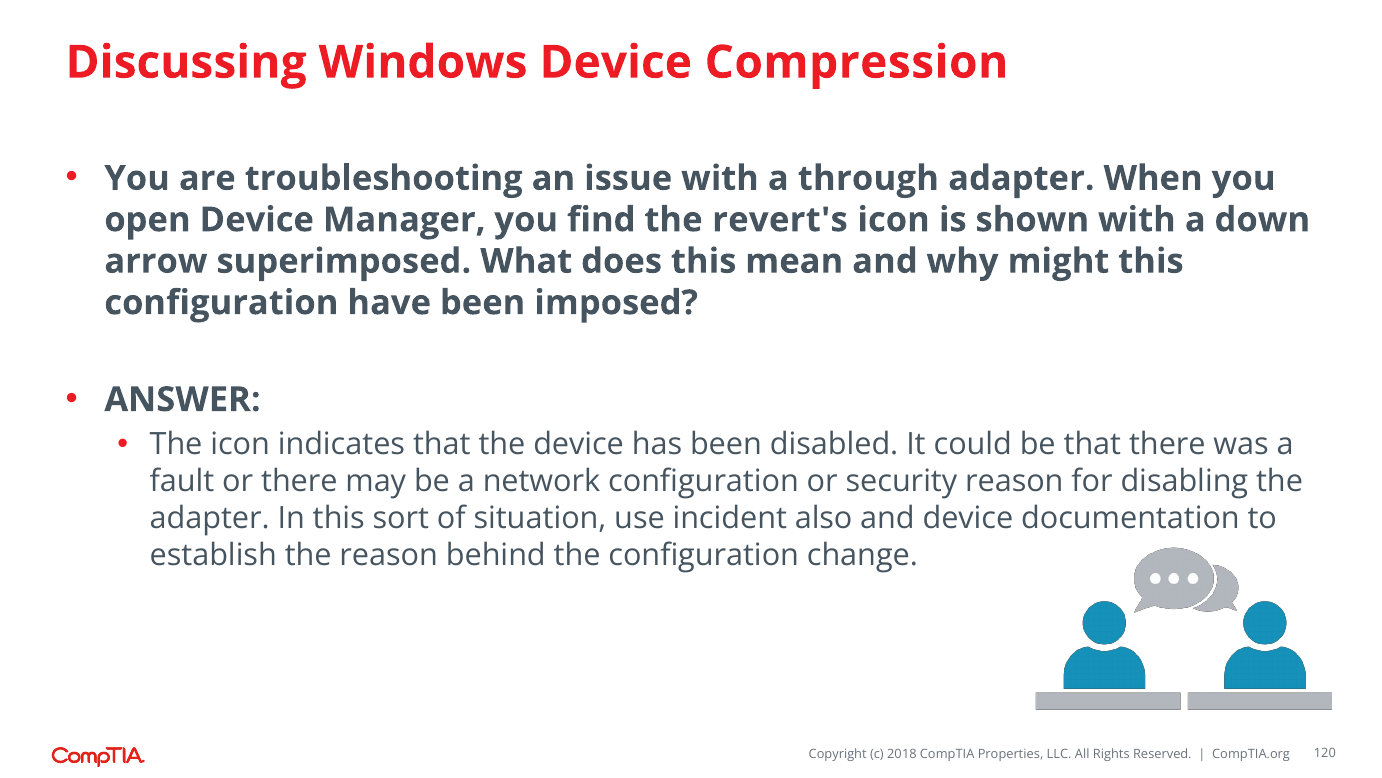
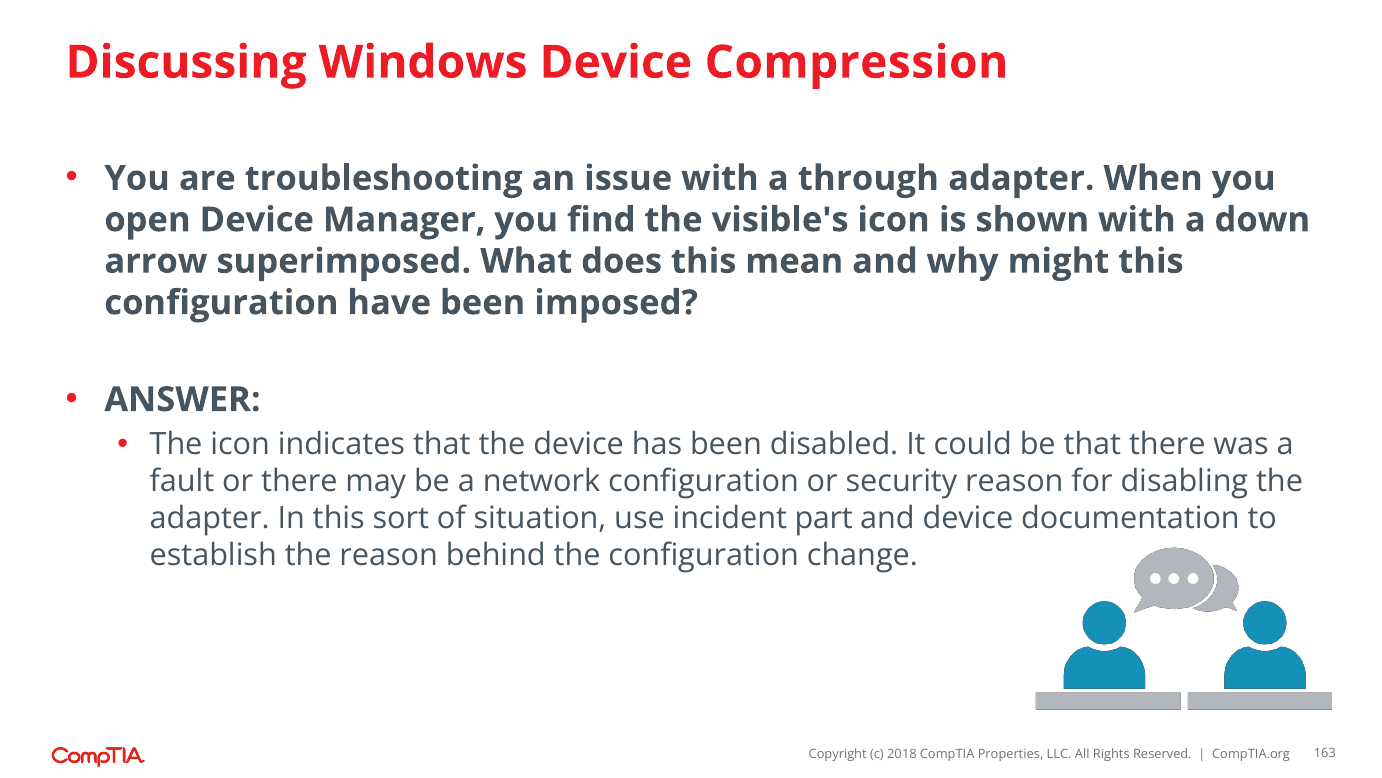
revert's: revert's -> visible's (780, 220)
also: also -> part (824, 518)
120: 120 -> 163 (1325, 753)
